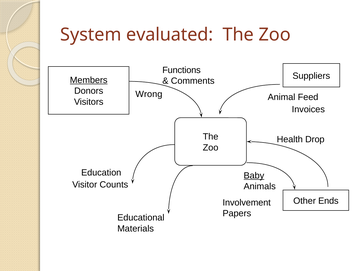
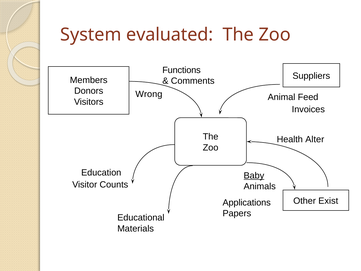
Members underline: present -> none (89, 80)
Drop: Drop -> Alter (315, 139)
Ends: Ends -> Exist (328, 201)
Involvement: Involvement -> Applications (247, 202)
